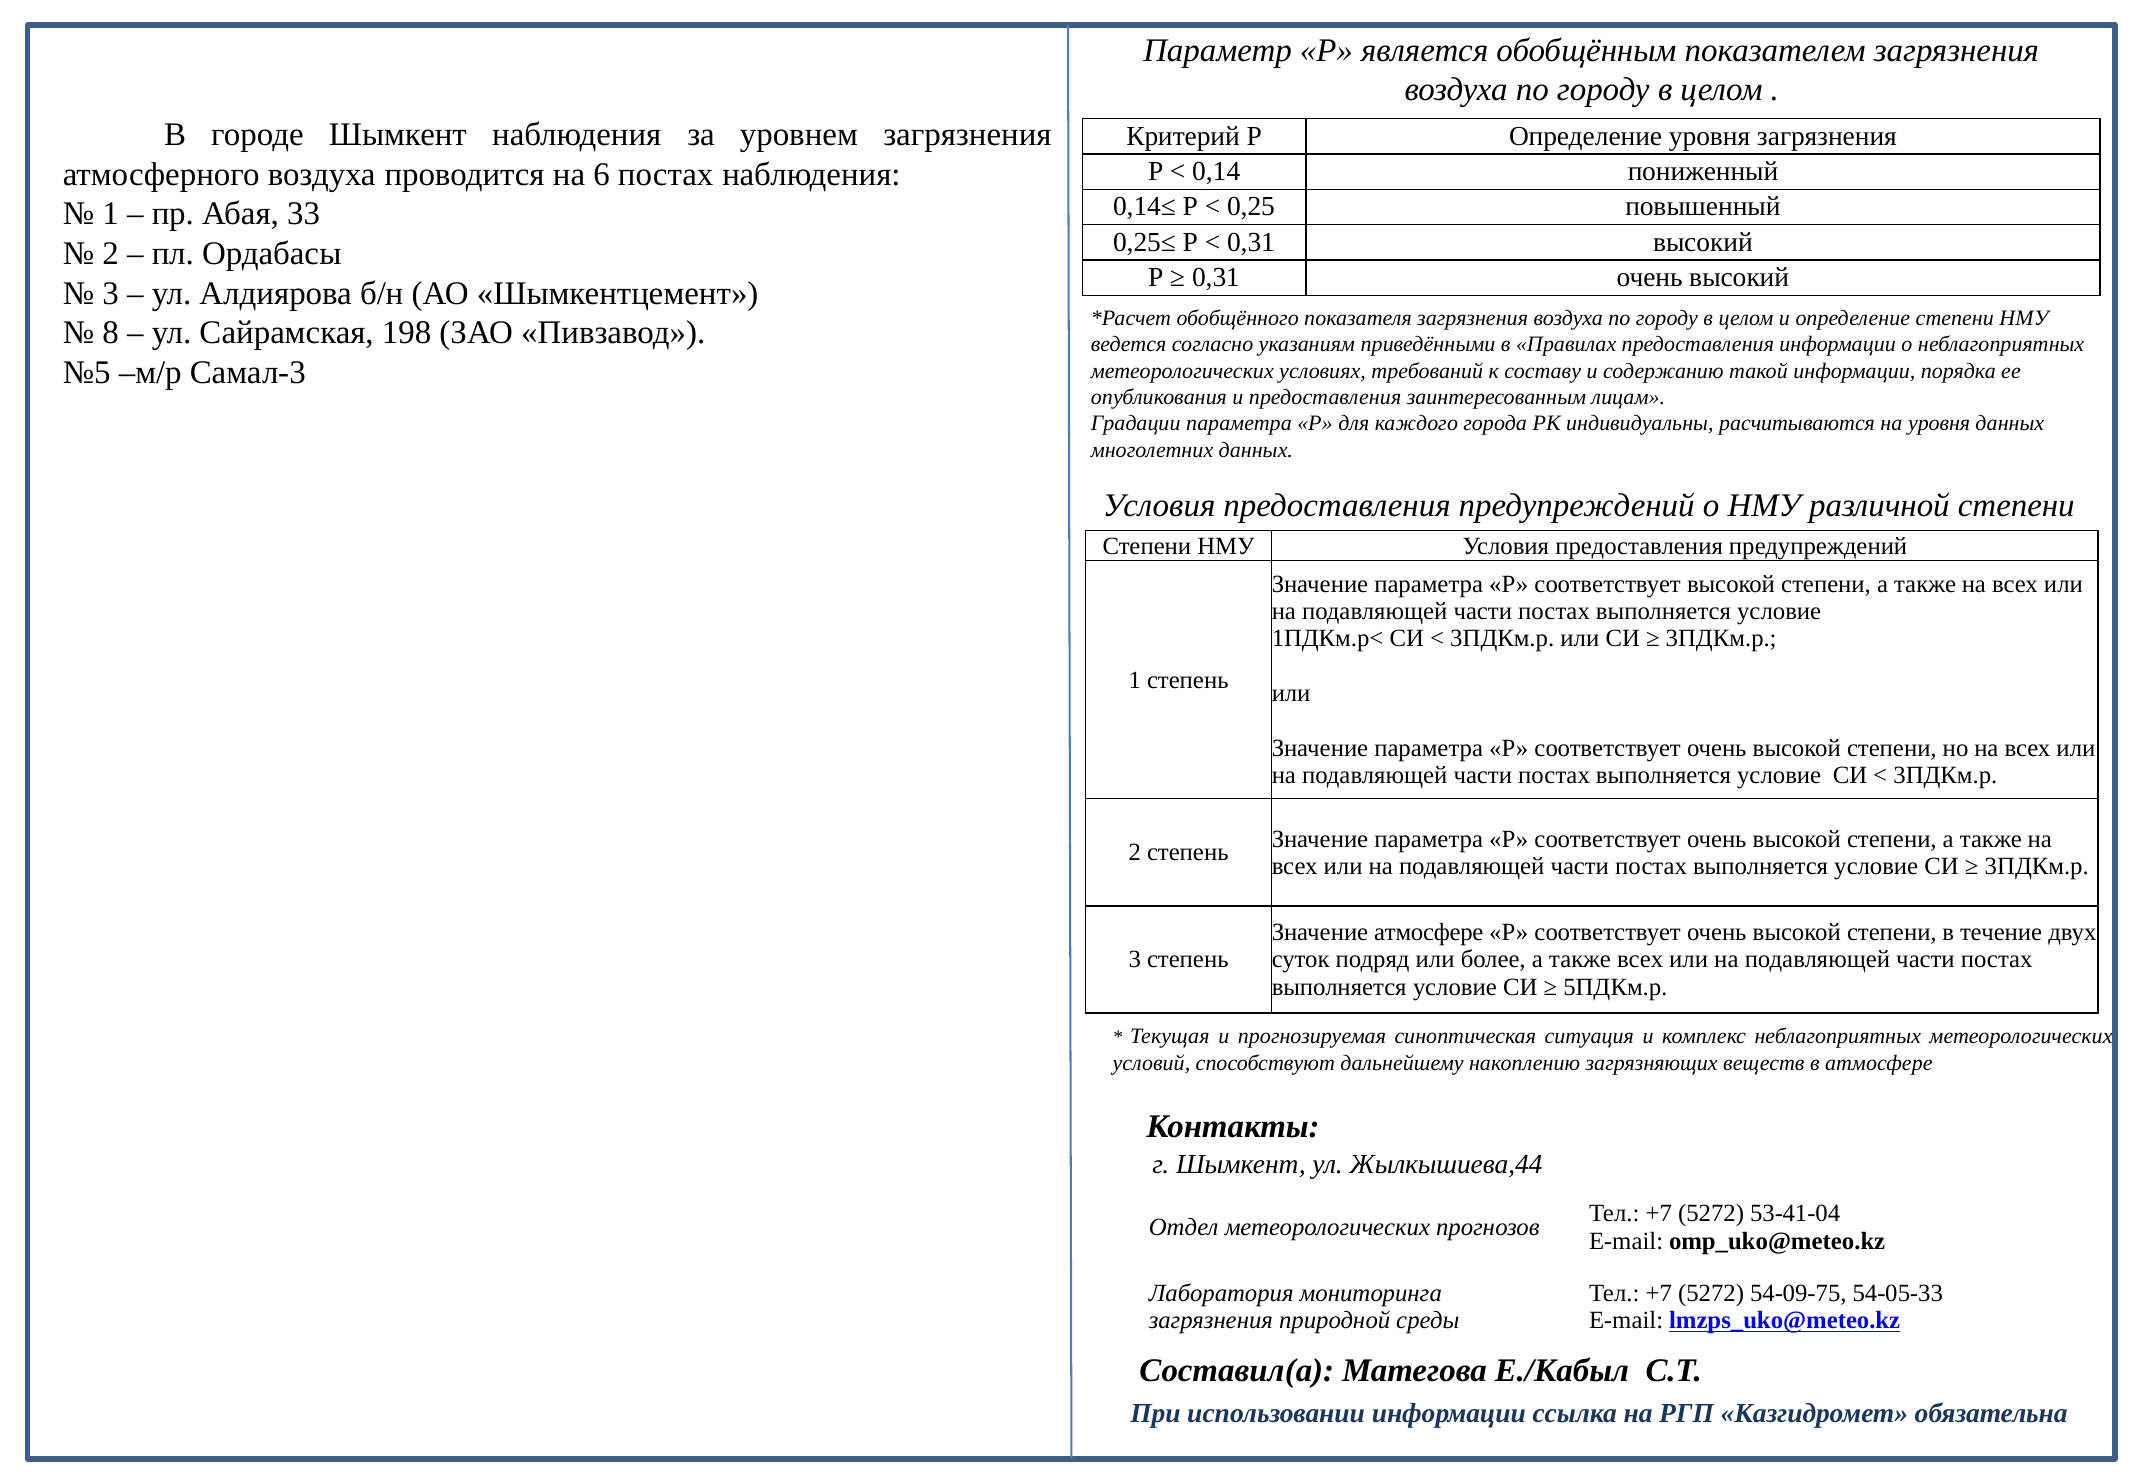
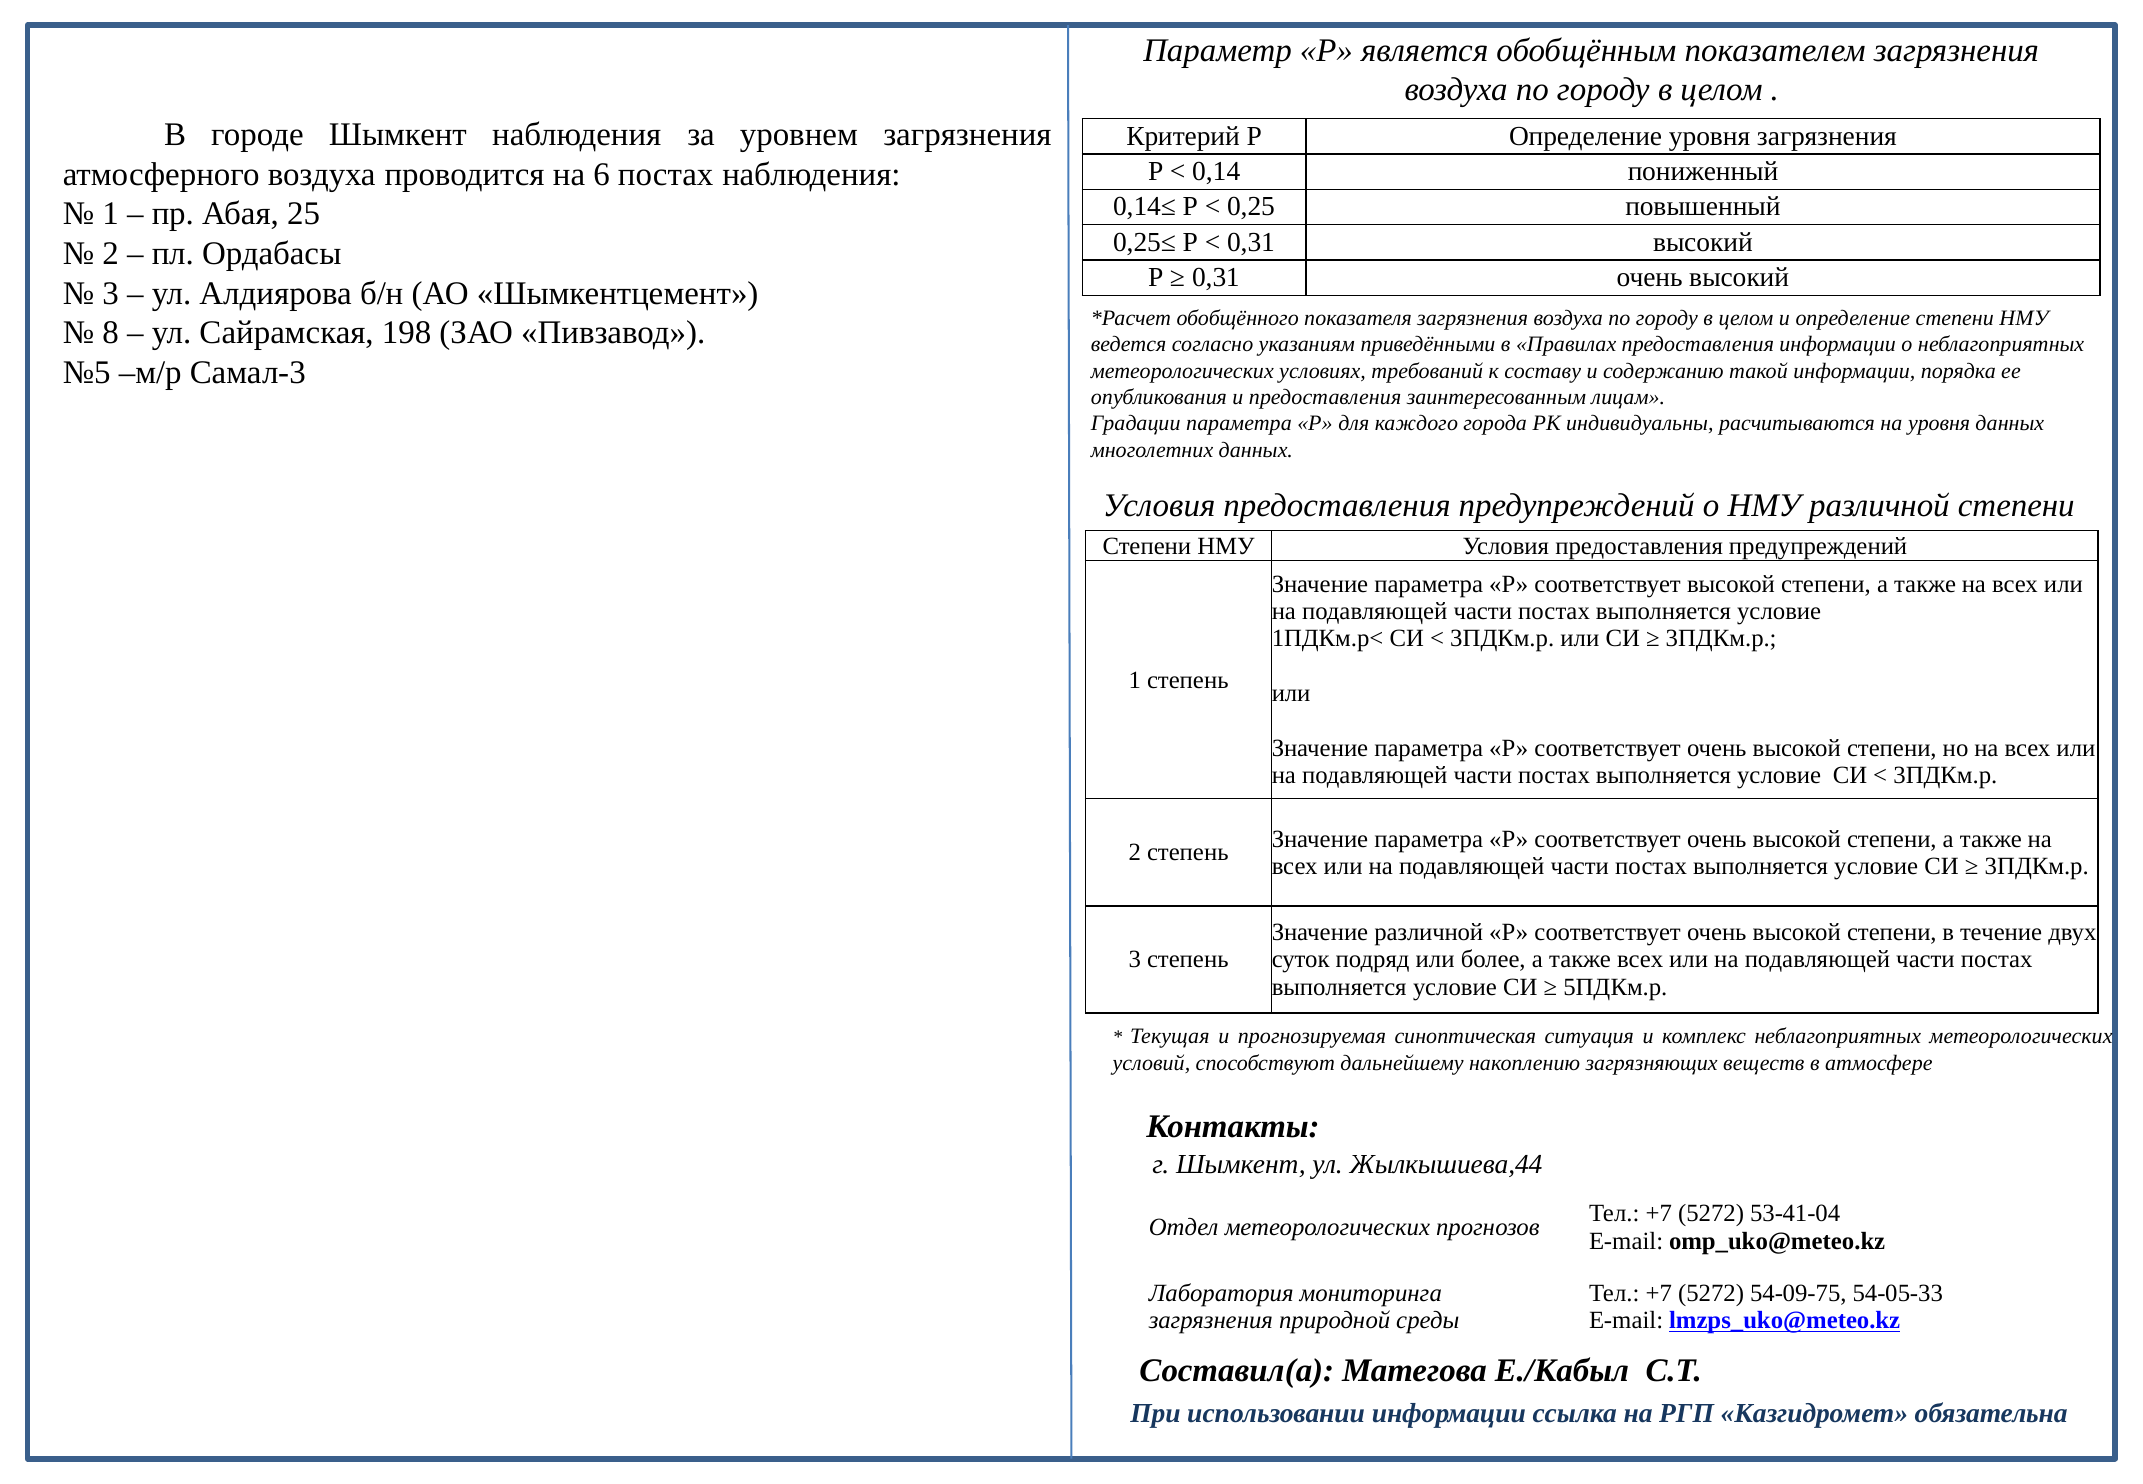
33: 33 -> 25 (304, 214)
Значение атмосфере: атмосфере -> различной (1429, 932)
